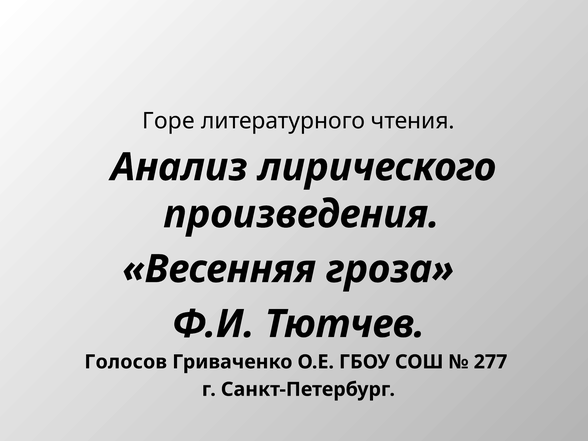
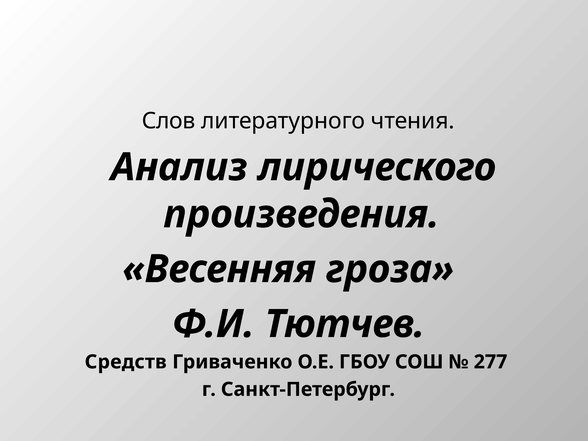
Горе: Горе -> Слов (169, 121)
Голосов: Голосов -> Средств (126, 362)
